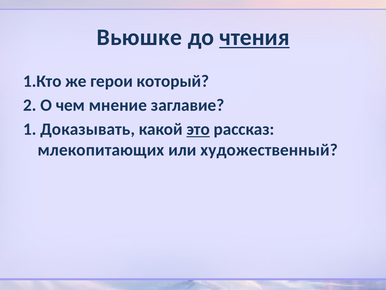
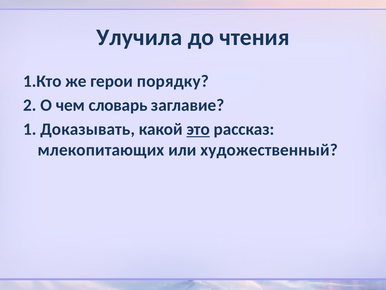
Вьюшке: Вьюшке -> Улучила (139, 37)
чтения underline: present -> none (254, 37)
который: который -> порядку (173, 81)
мнение: мнение -> словарь (118, 105)
